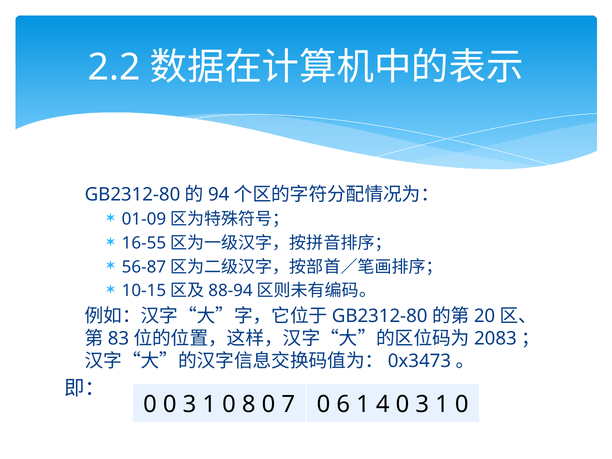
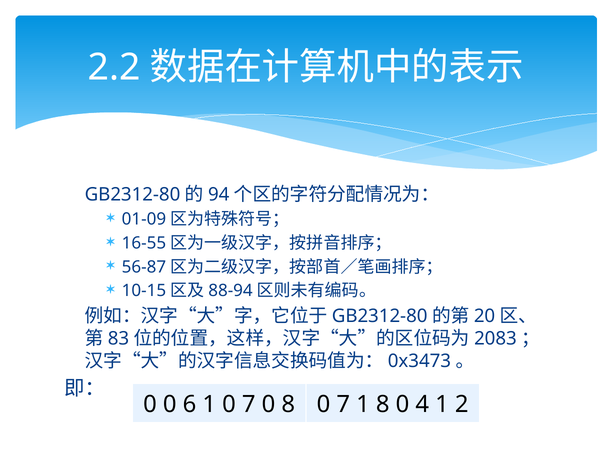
0 0 3: 3 -> 6 (189, 404)
1 0 8: 8 -> 7 (249, 404)
0 7: 7 -> 8 (288, 404)
6: 6 -> 7 (343, 404)
1 4: 4 -> 8 (383, 404)
3: 3 -> 4 (422, 404)
0: 0 -> 2 (462, 404)
